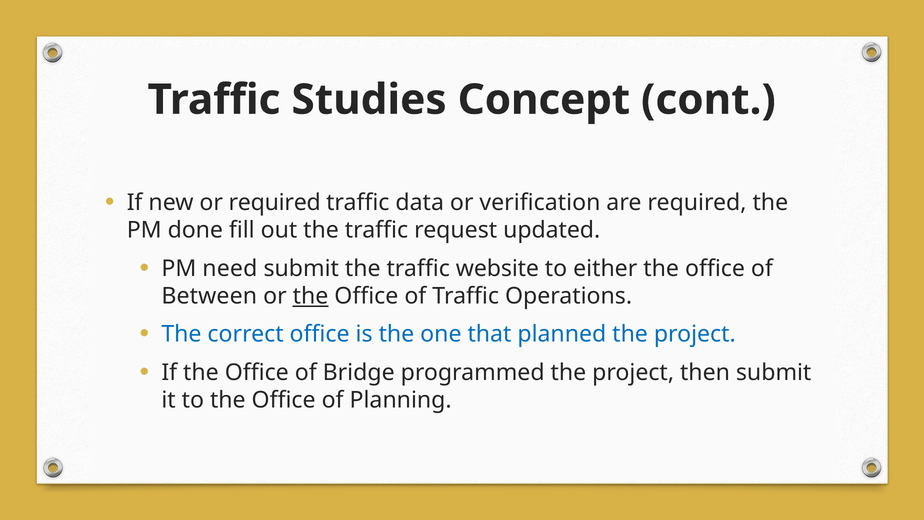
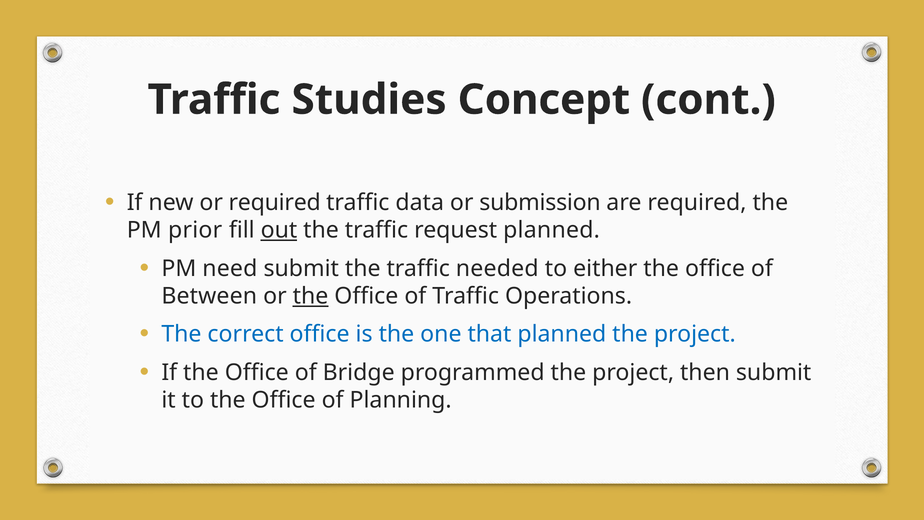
verification: verification -> submission (540, 203)
done: done -> prior (195, 230)
out underline: none -> present (279, 230)
request updated: updated -> planned (552, 230)
website: website -> needed (497, 268)
